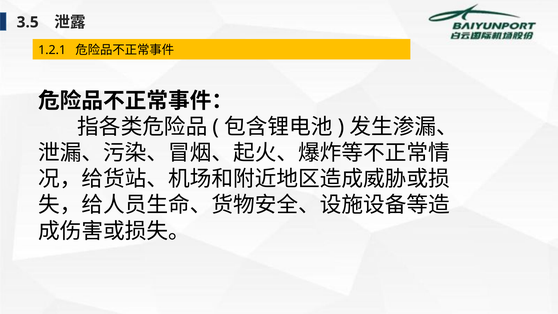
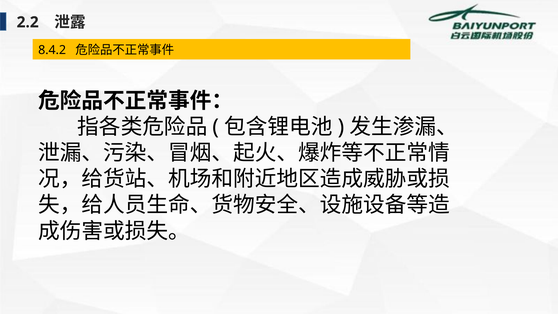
3.5: 3.5 -> 2.2 (28, 22)
1.2.1: 1.2.1 -> 8.4.2 (52, 50)
